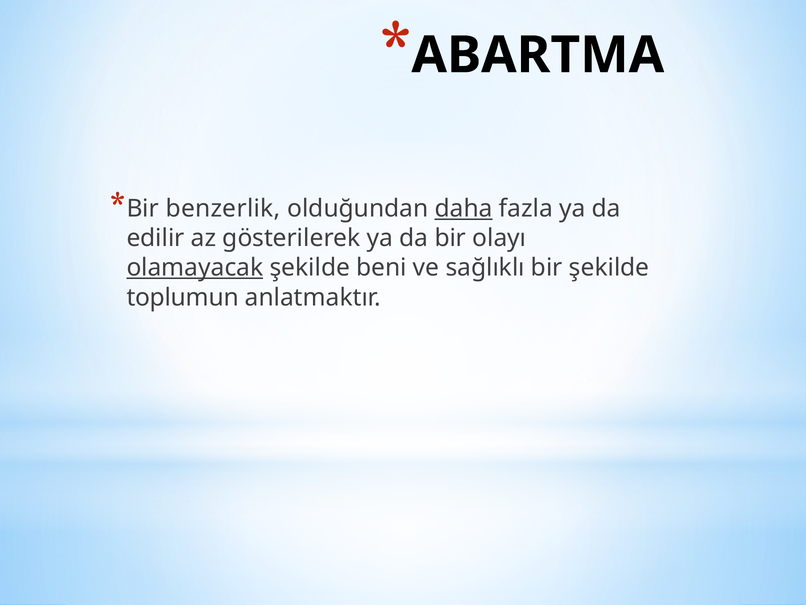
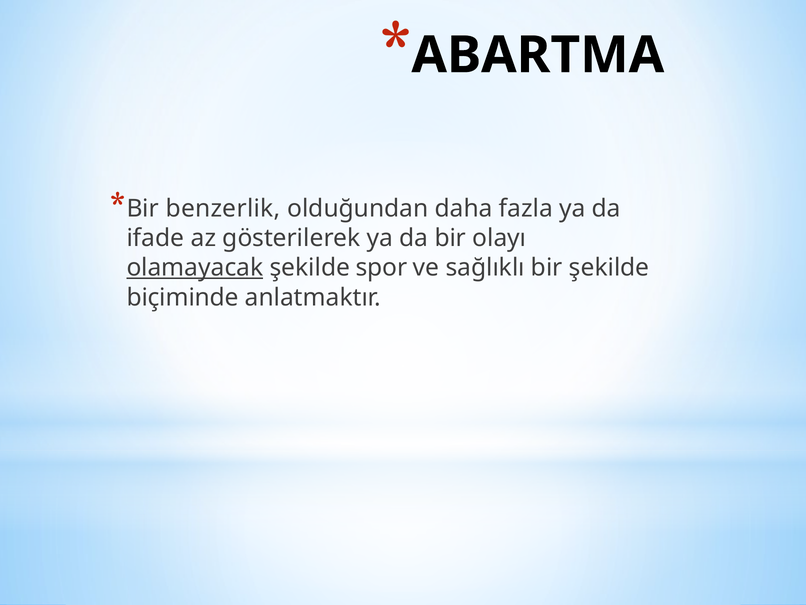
daha underline: present -> none (464, 209)
edilir: edilir -> ifade (155, 238)
beni: beni -> spor (382, 268)
toplumun: toplumun -> biçiminde (183, 297)
